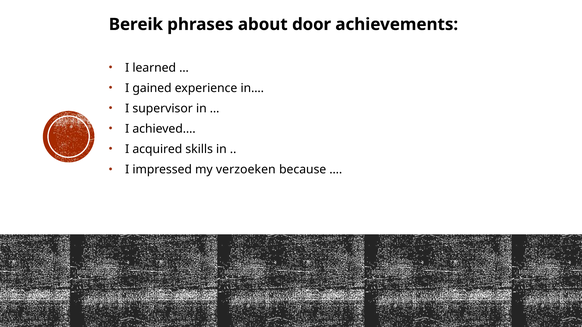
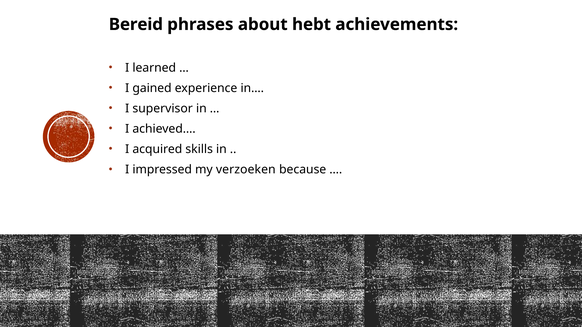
Bereik: Bereik -> Bereid (136, 24)
door: door -> hebt (312, 24)
